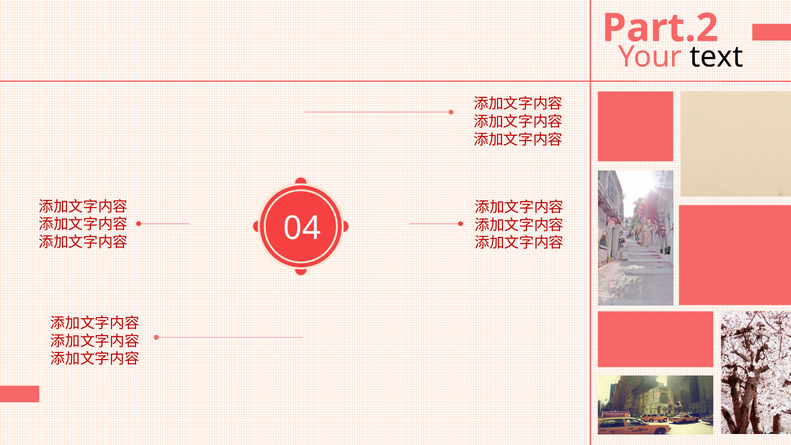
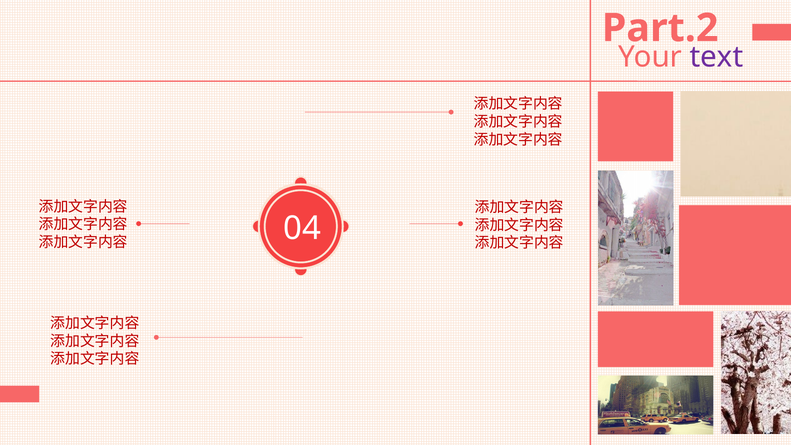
text colour: black -> purple (717, 57)
